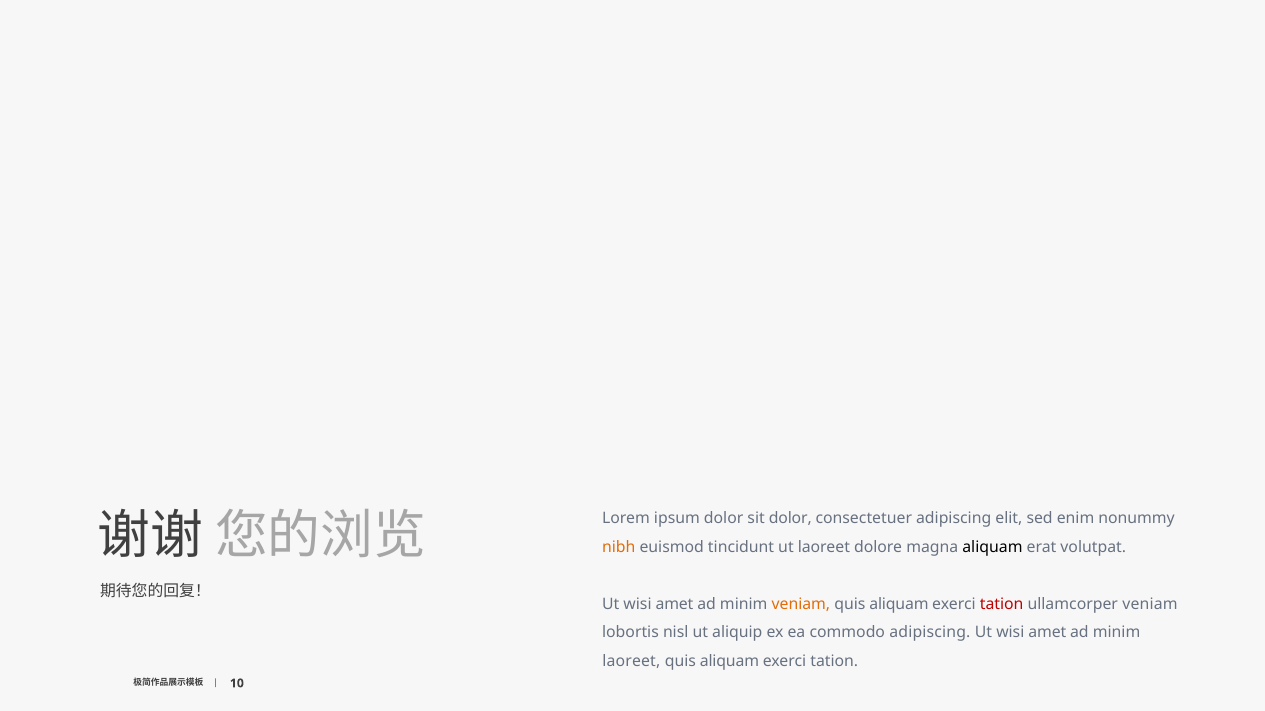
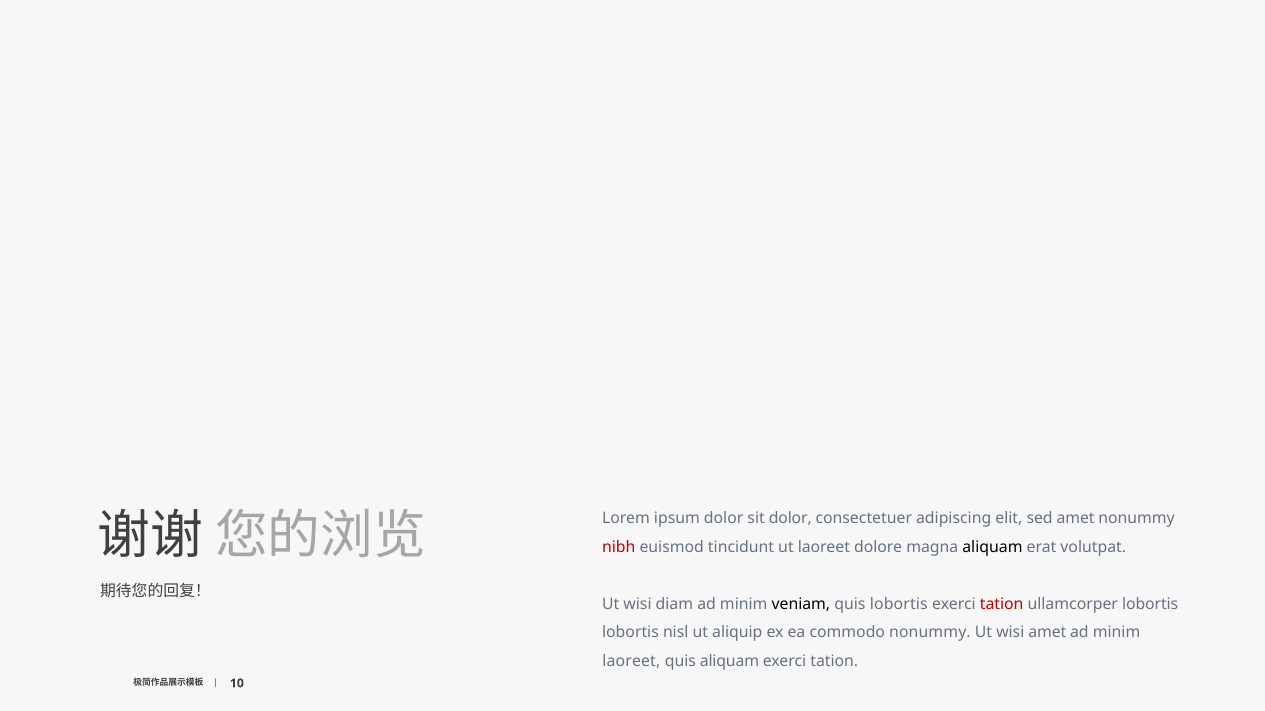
sed enim: enim -> amet (1076, 519)
nibh colour: orange -> red (619, 548)
amet: amet -> diam (674, 605)
veniam colour: orange -> black (801, 605)
aliquam: aliquam -> lobortis (899, 605)
ullamcorper veniam: veniam -> lobortis (1150, 605)
commodo adipiscing: adipiscing -> nonummy (930, 633)
